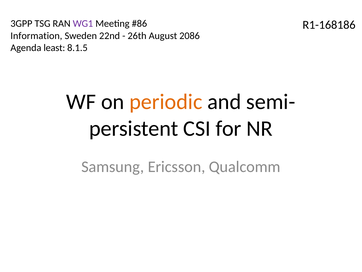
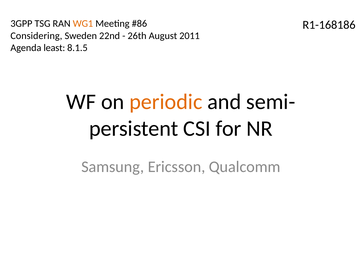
WG1 colour: purple -> orange (83, 24)
Information: Information -> Considering (36, 36)
2086: 2086 -> 2011 (190, 36)
